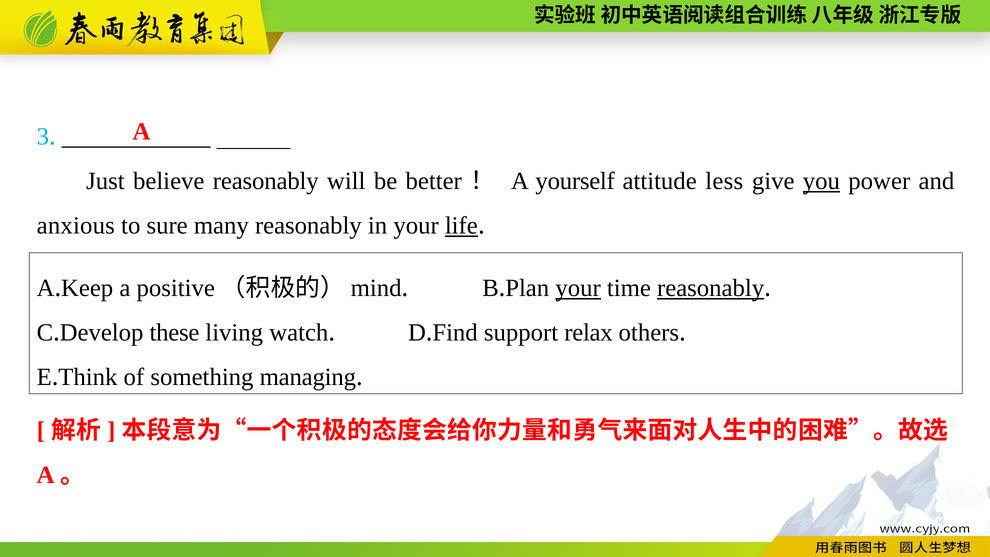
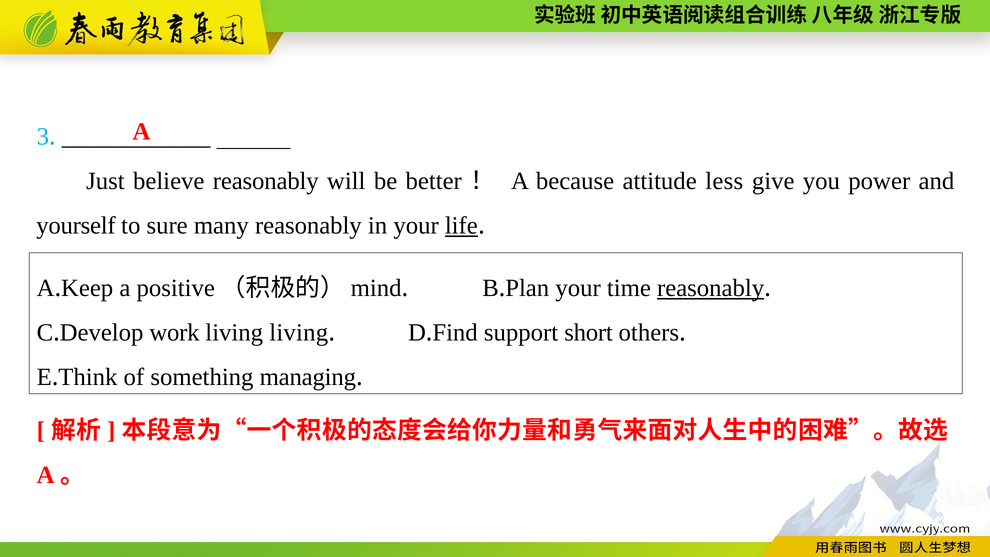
yourself: yourself -> because (575, 181)
you underline: present -> none (821, 181)
anxious: anxious -> yourself (76, 226)
your underline: present -> none (578, 288)
these: these -> work (175, 332)
living watch: watch -> living (299, 332)
relax: relax -> short (589, 332)
